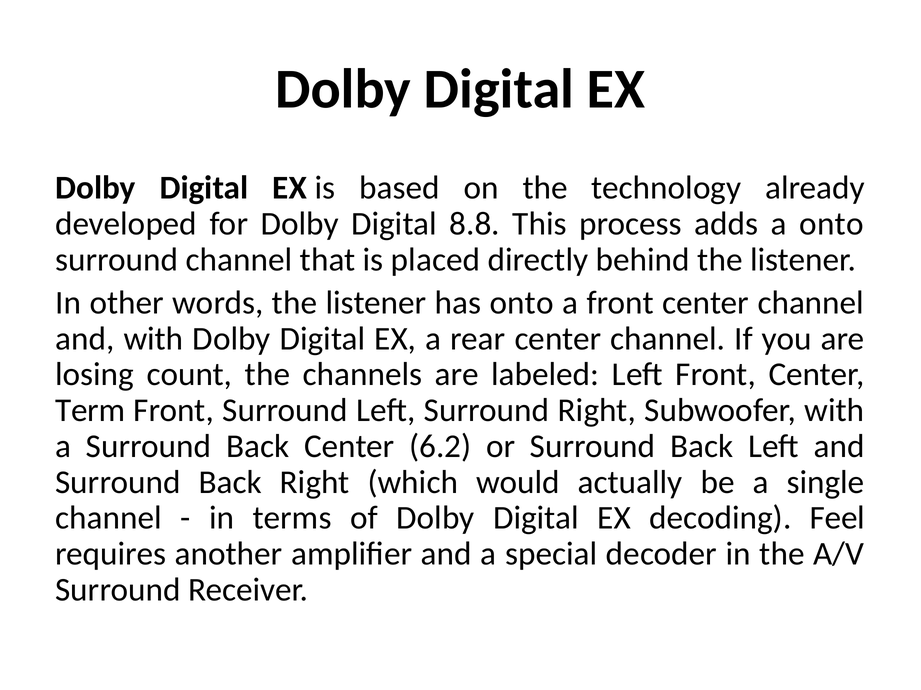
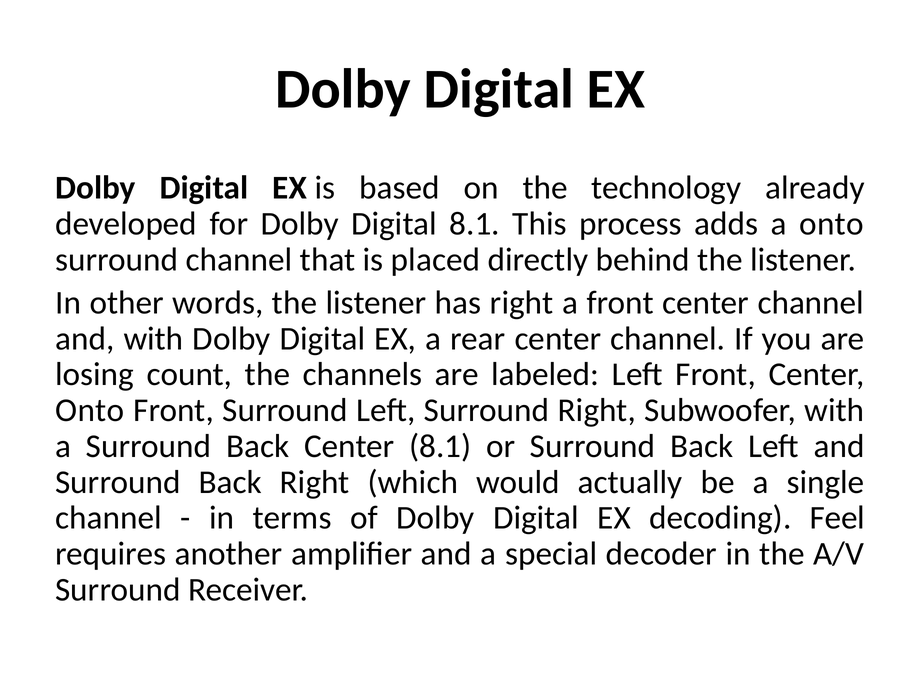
Digital 8.8: 8.8 -> 8.1 (475, 224)
has onto: onto -> right (522, 303)
Term: Term -> Onto (90, 411)
Center 6.2: 6.2 -> 8.1 (440, 447)
